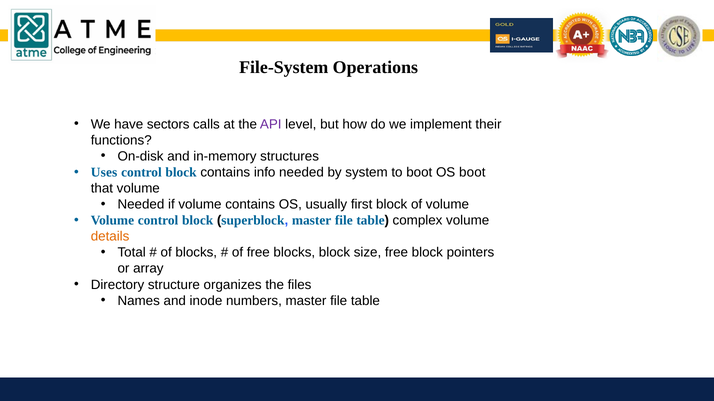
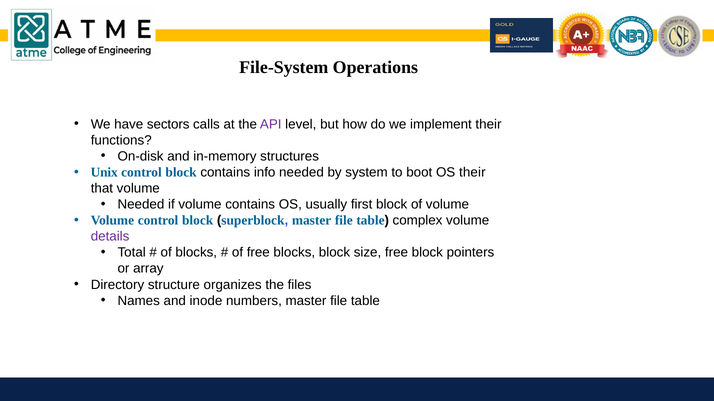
Uses: Uses -> Unix (104, 173)
OS boot: boot -> their (472, 173)
details colour: orange -> purple (110, 237)
